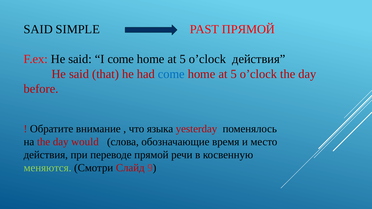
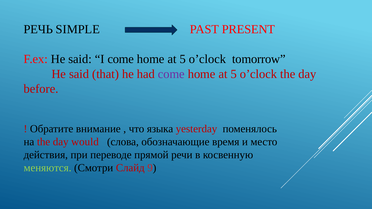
SAID: SAID -> РЕЧЬ (38, 29)
PAST ПРЯМОЙ: ПРЯМОЙ -> PRESENT (248, 29)
o’clock действия: действия -> tomorrow (259, 59)
come colour: blue -> purple (171, 74)
